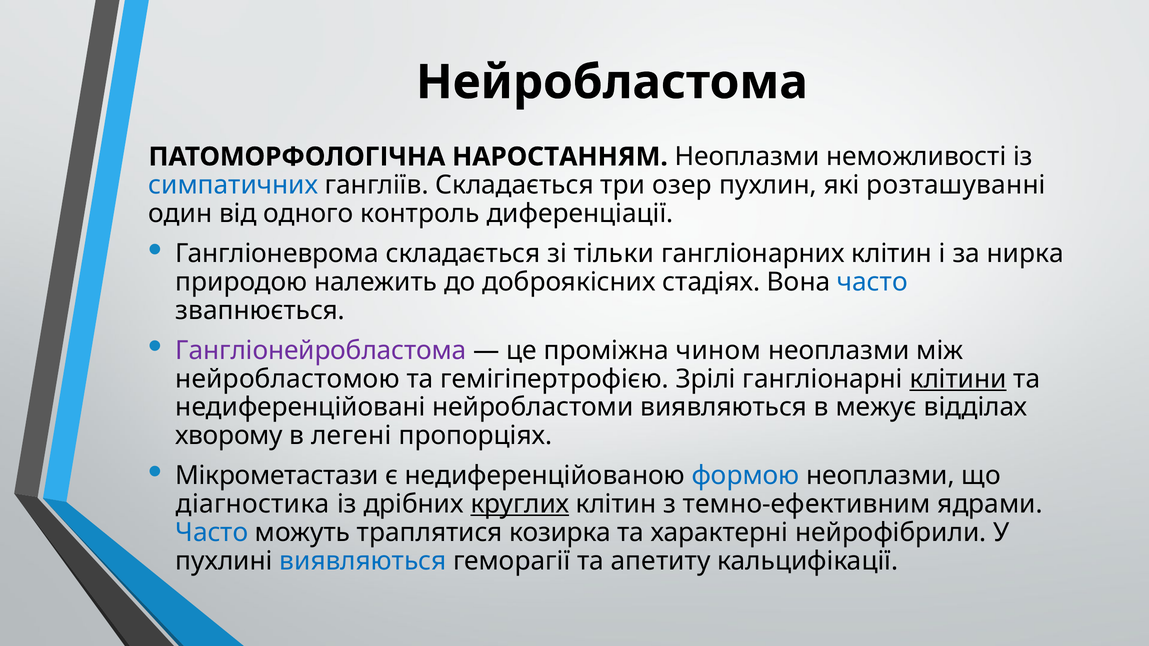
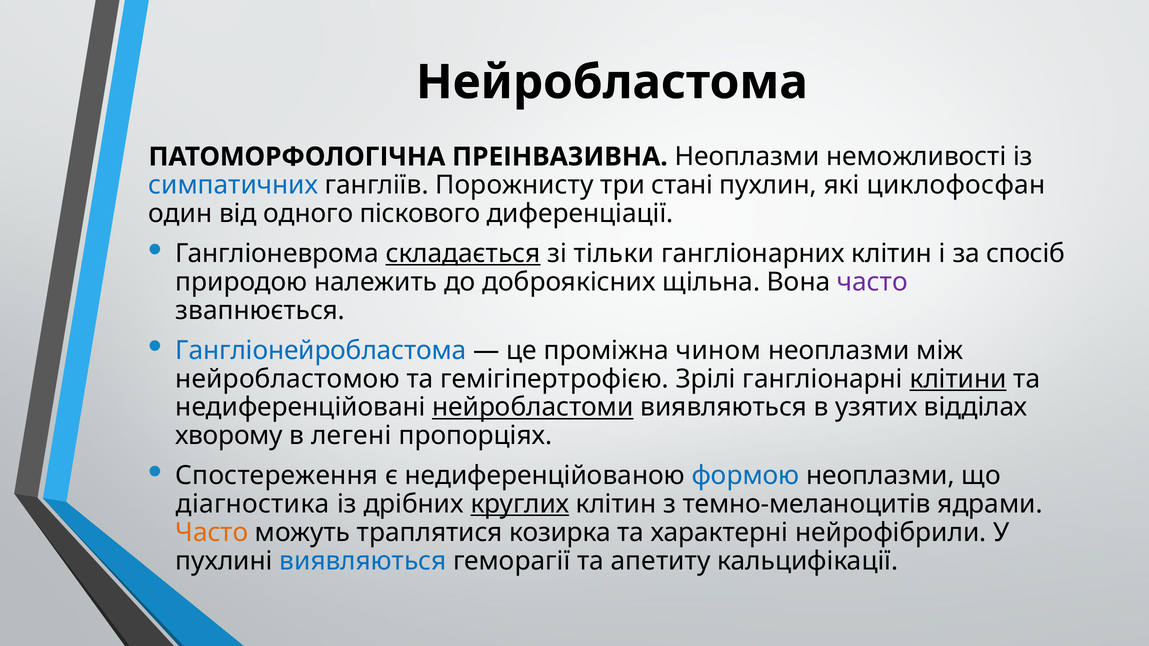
НАРОСТАННЯМ: НАРОСТАННЯМ -> ПРЕІНВАЗИВНА (560, 157)
гангліїв Складається: Складається -> Порожнисту (515, 185)
озер: озер -> стані (682, 185)
розташуванні: розташуванні -> циклофосфан (956, 185)
контроль: контроль -> піскового (420, 214)
складається underline: none -> present (463, 254)
нирка: нирка -> спосіб (1026, 254)
стадіях: стадіях -> щільна (711, 282)
часто colour: blue -> purple (872, 282)
Гангліонейробластома colour: purple -> blue (321, 351)
нейробластоми underline: none -> present (533, 407)
межує: межує -> узятих (876, 407)
Мікрометастази: Мікрометастази -> Спостереження (277, 476)
темно-ефективним: темно-ефективним -> темно-меланоцитів (807, 504)
Часто colour: blue -> orange (212, 533)
